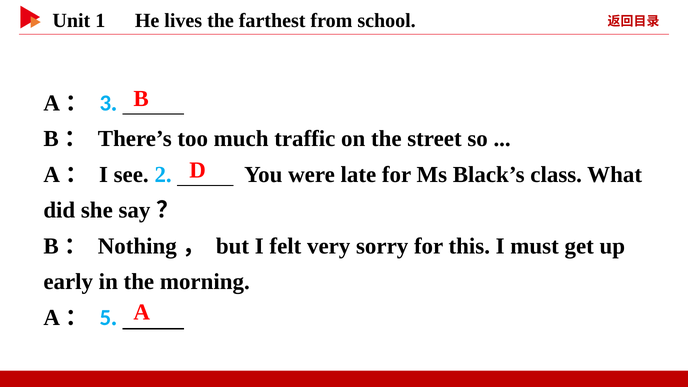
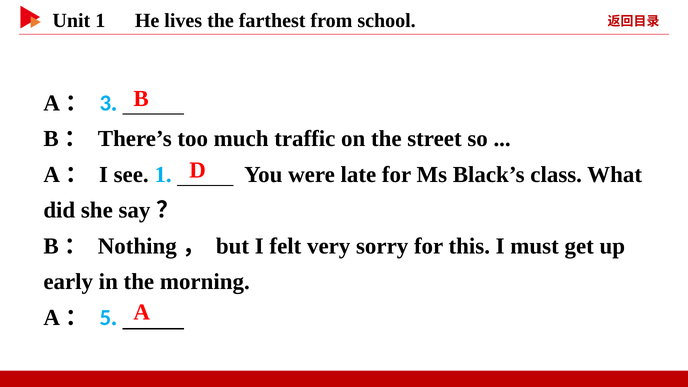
see 2: 2 -> 1 (163, 175)
